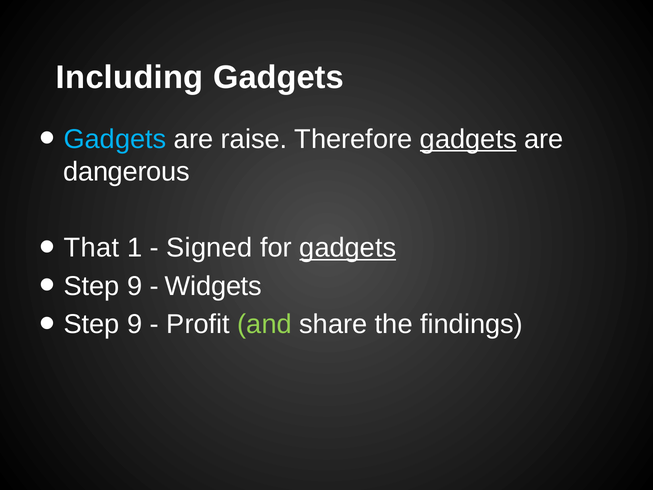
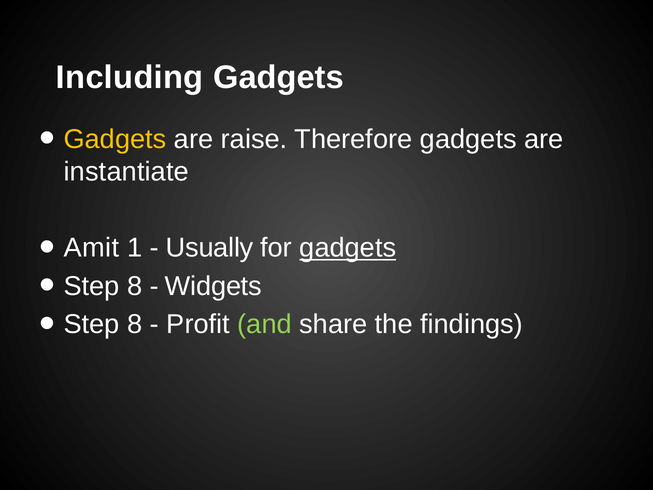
Gadgets colour: light blue -> yellow (115, 139)
gadgets underline: present -> none (468, 139)
dangerous: dangerous -> instantiate (126, 172)
That: That -> Amit (91, 248)
Signed: Signed -> Usually (210, 248)
9: 9 -> 8 (135, 286)
9: 9 -> 8 (135, 324)
